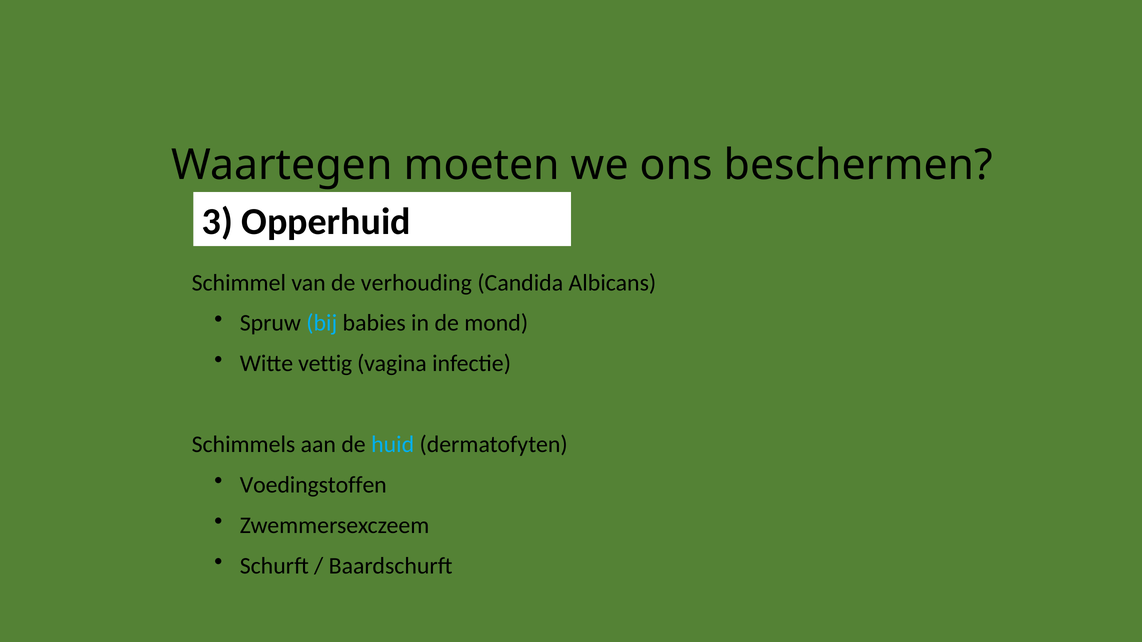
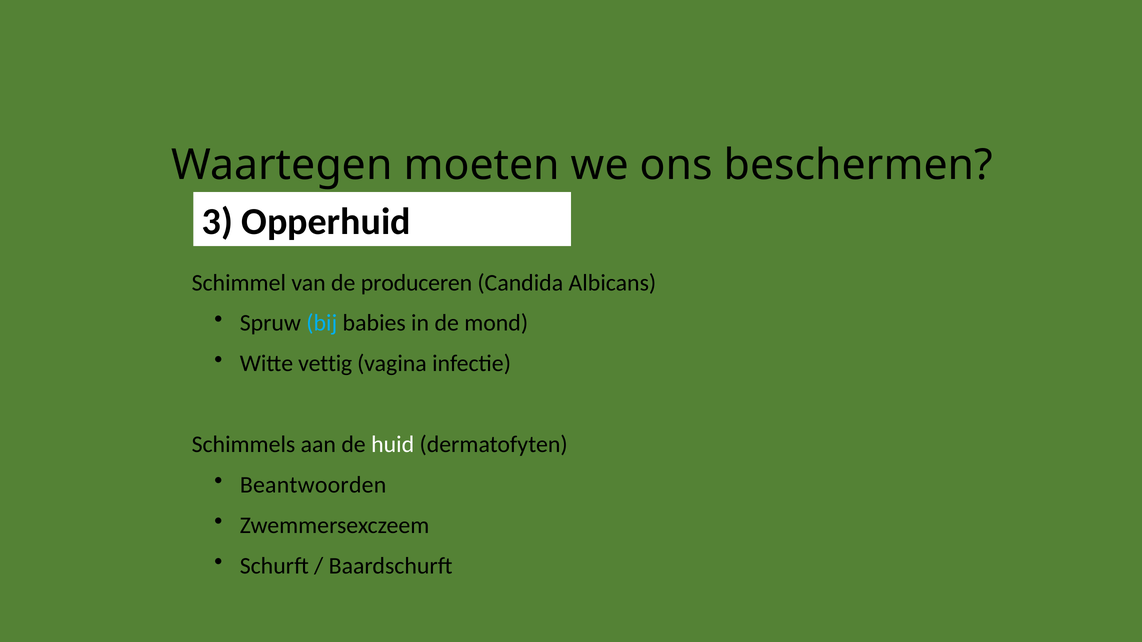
verhouding: verhouding -> produceren (417, 283)
huid colour: light blue -> white (393, 445)
Voedingstoffen: Voedingstoffen -> Beantwoorden (313, 485)
